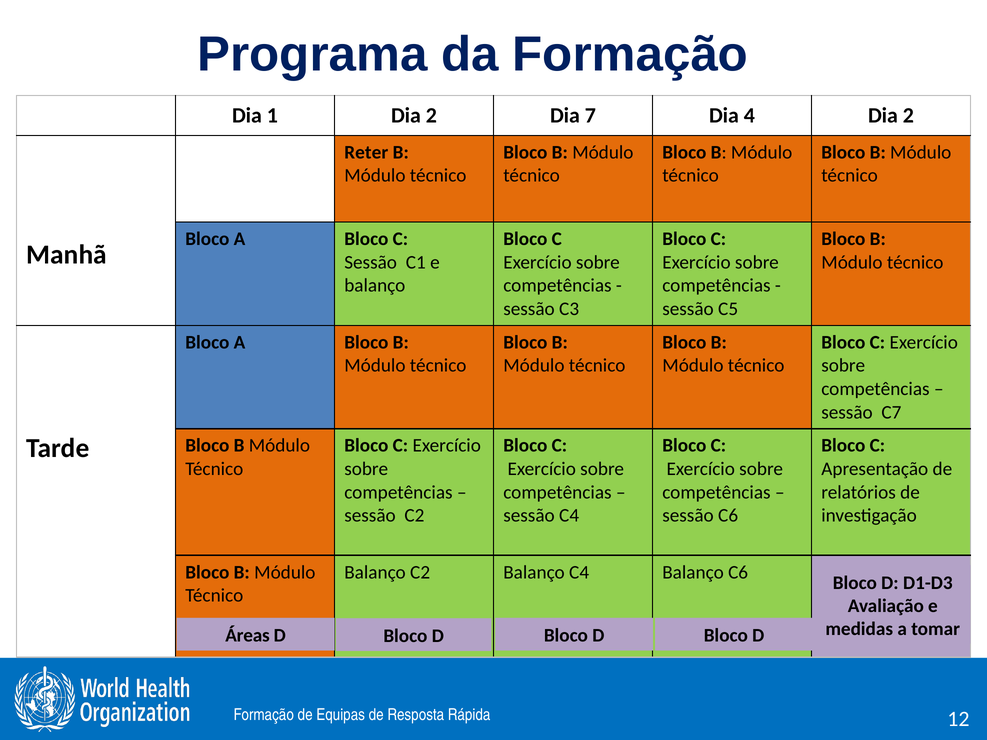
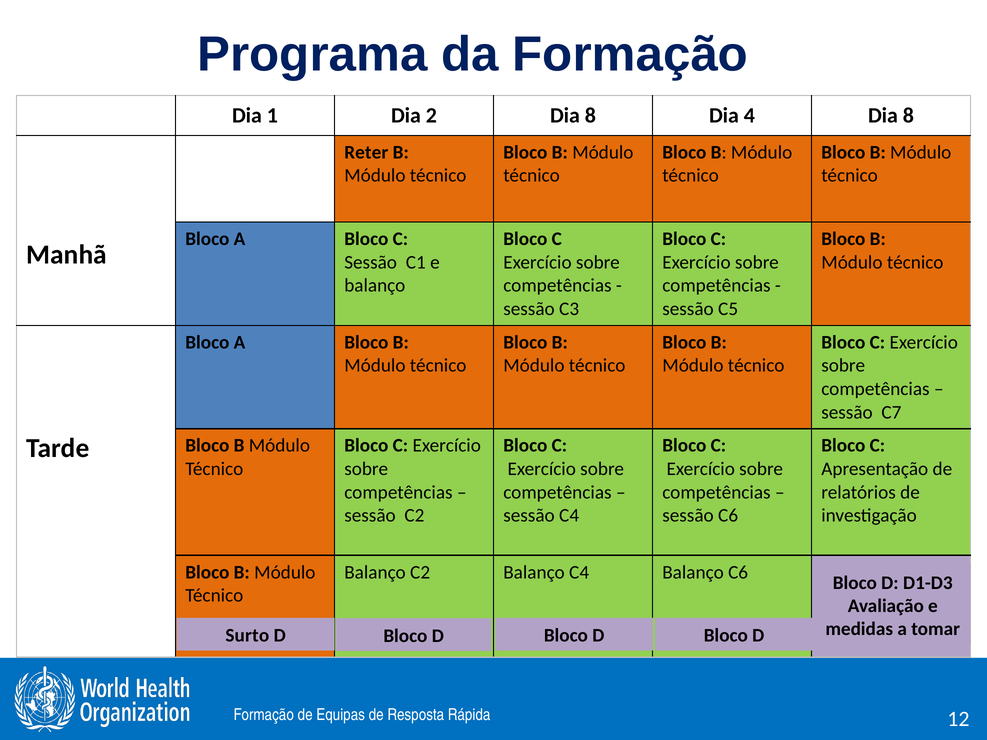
2 Dia 7: 7 -> 8 (590, 116)
4 Dia 2: 2 -> 8 (908, 116)
Áreas: Áreas -> Surto (247, 636)
